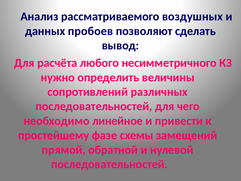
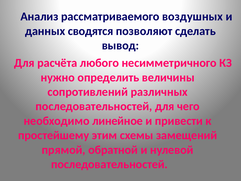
пробоев: пробоев -> сводятся (91, 31)
фазе: фазе -> этим (104, 135)
